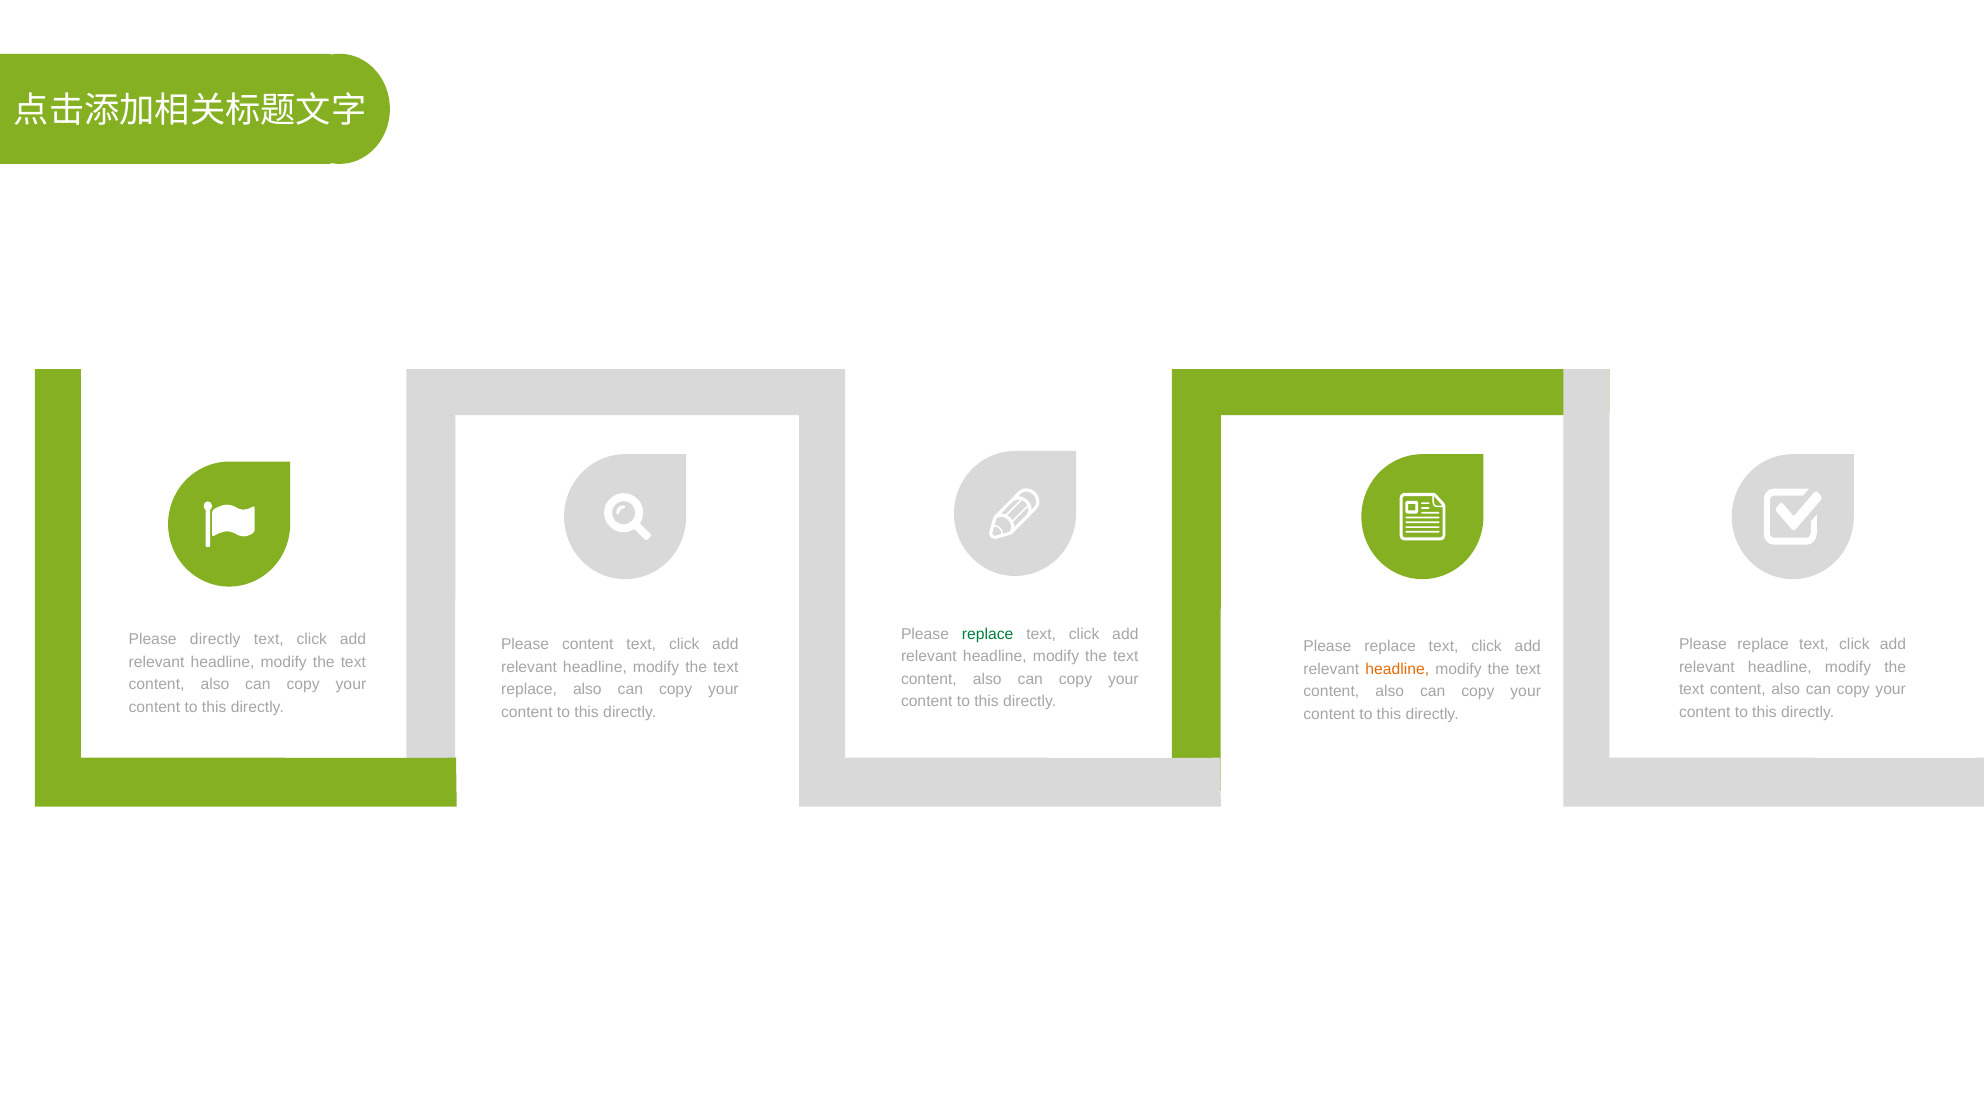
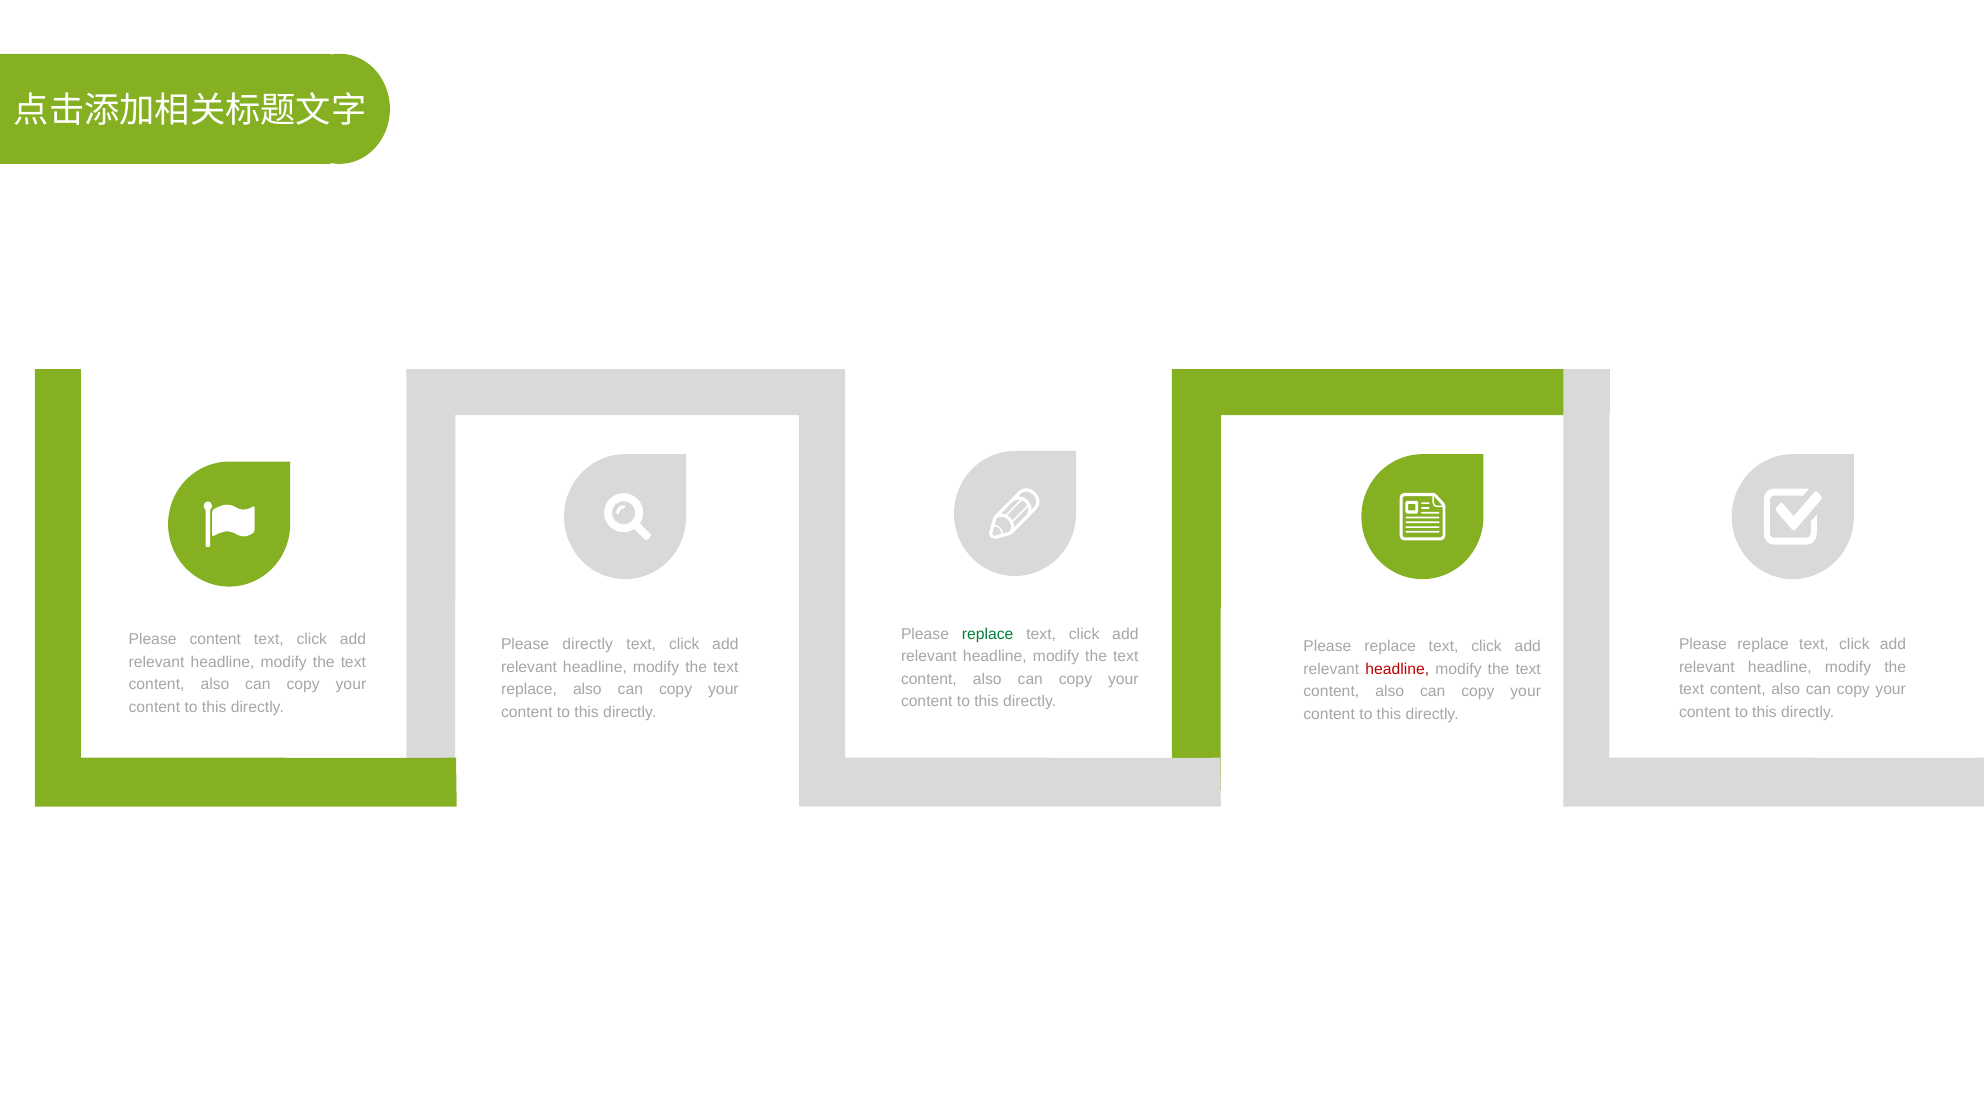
Please directly: directly -> content (215, 639)
Please content: content -> directly (588, 645)
headline colour: orange -> red (1397, 669)
